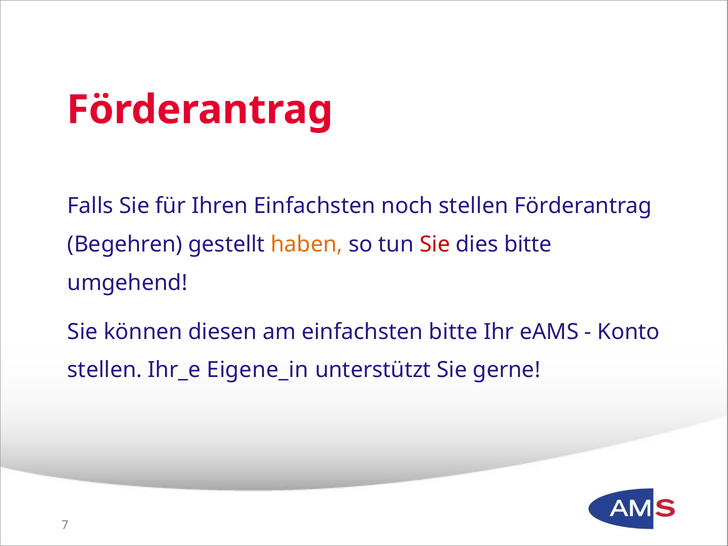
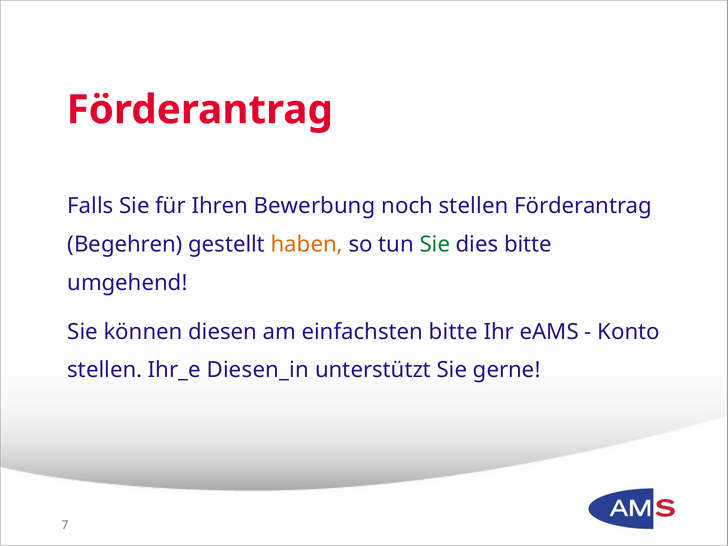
Ihren Einfachsten: Einfachsten -> Bewerbung (315, 206)
Sie colour: red -> green (435, 244)
Eigene_in: Eigene_in -> Diesen_in (258, 370)
